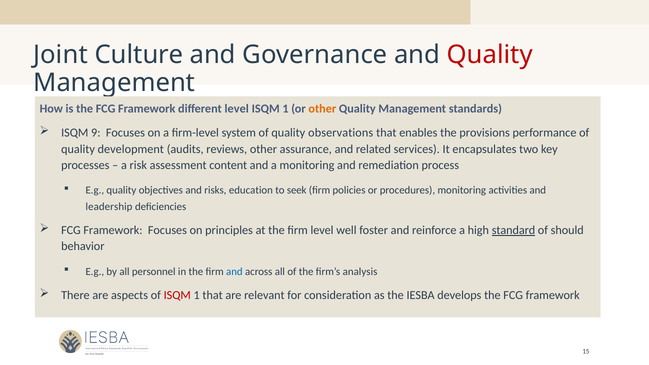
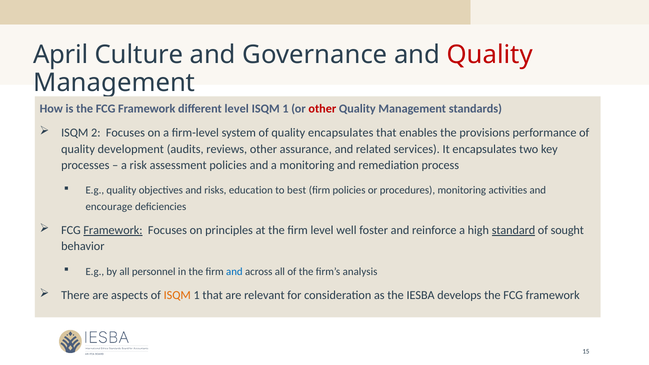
Joint: Joint -> April (61, 55)
other colour: orange -> red (322, 109)
9: 9 -> 2 (96, 133)
quality observations: observations -> encapsulates (341, 133)
assessment content: content -> policies (228, 165)
seek: seek -> best (297, 190)
leadership: leadership -> encourage (109, 207)
Framework underline: none -> present (113, 230)
should: should -> sought (567, 230)
ISQM colour: red -> orange (177, 295)
